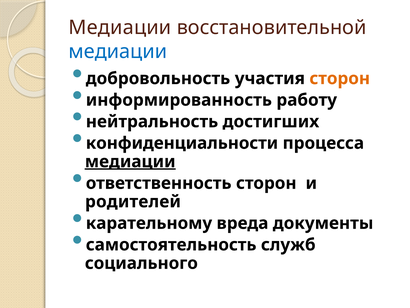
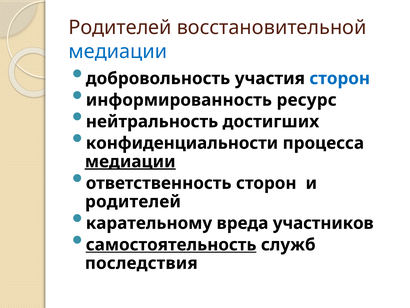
Медиации: Медиации -> Родителей (120, 28)
сторон colour: orange -> blue (340, 78)
работу: работу -> ресурс (307, 100)
документы: документы -> участников (323, 223)
самостоятельность underline: none -> present (171, 244)
социального: социального -> последствия (141, 263)
